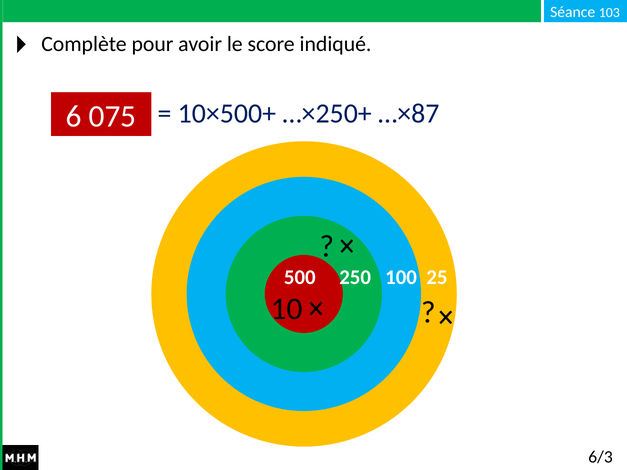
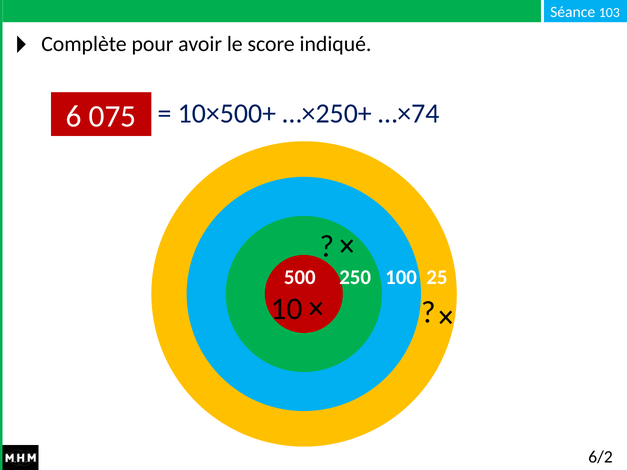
…×87: …×87 -> …×74 (409, 114)
6/3: 6/3 -> 6/2 (601, 457)
